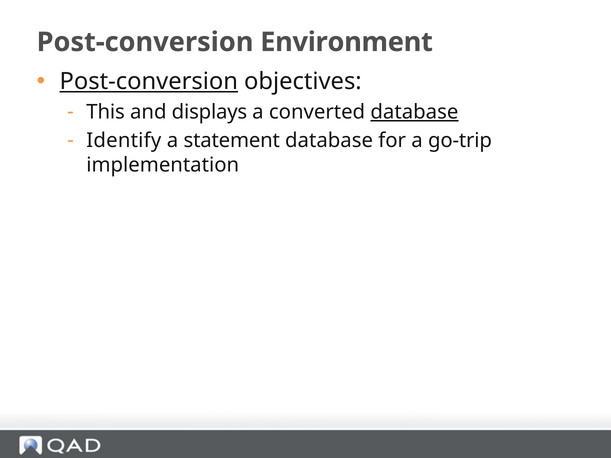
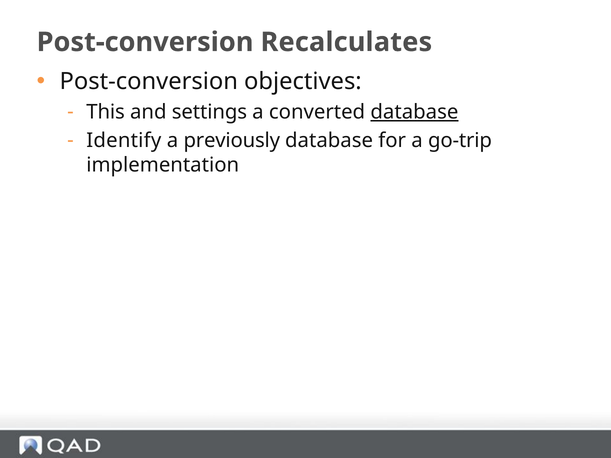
Environment: Environment -> Recalculates (346, 42)
Post-conversion underline: present -> none (149, 82)
displays: displays -> settings (209, 112)
statement: statement -> previously (232, 140)
